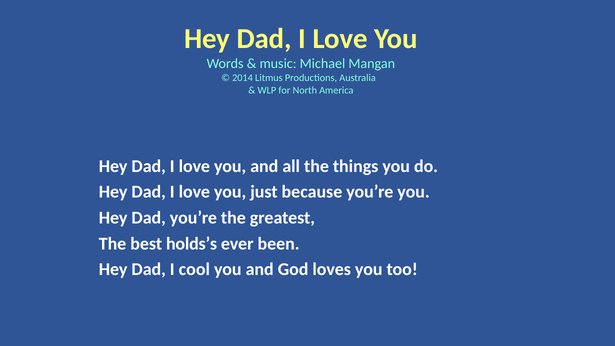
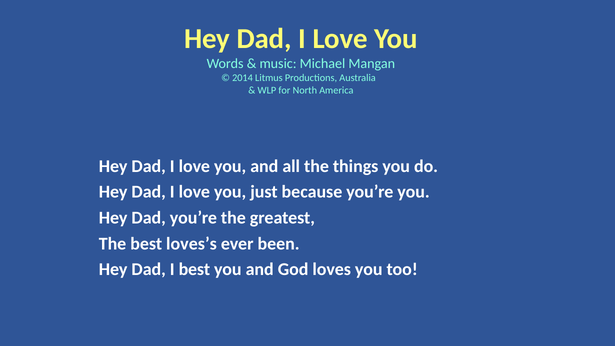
holds’s: holds’s -> loves’s (191, 244)
I cool: cool -> best (194, 269)
